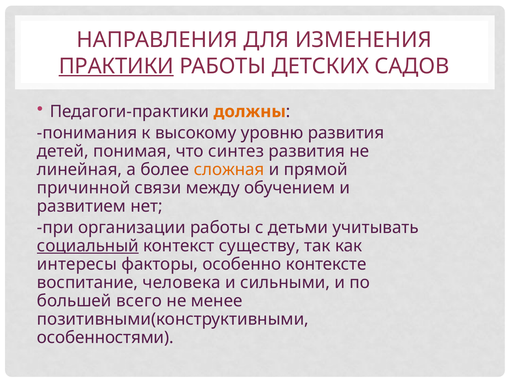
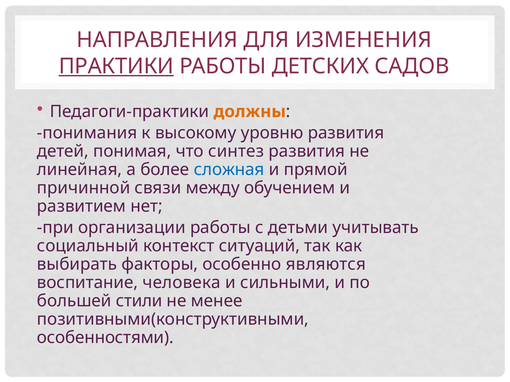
сложная colour: orange -> blue (229, 170)
социальный underline: present -> none (88, 246)
существу: существу -> ситуаций (259, 246)
интересы: интересы -> выбирать (77, 265)
контексте: контексте -> являются (326, 265)
всего: всего -> стили (139, 301)
